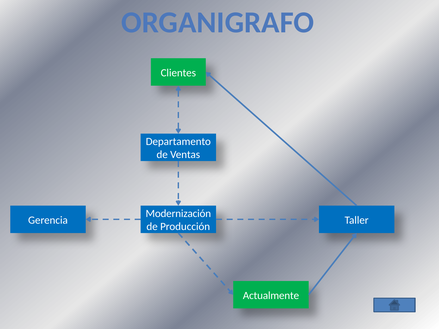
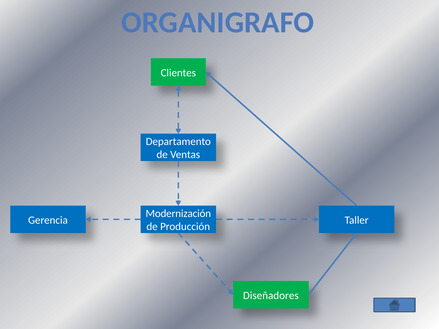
Actualmente: Actualmente -> Diseñadores (271, 296)
